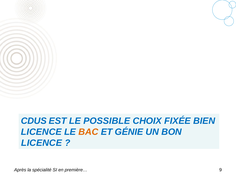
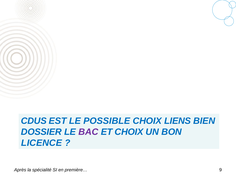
FIXÉE: FIXÉE -> LIENS (178, 121)
LICENCE: LICENCE -> DOSSIER (41, 132)
BAC colour: orange -> purple (88, 132)
ET GÉNIE: GÉNIE -> CHOIX (129, 132)
